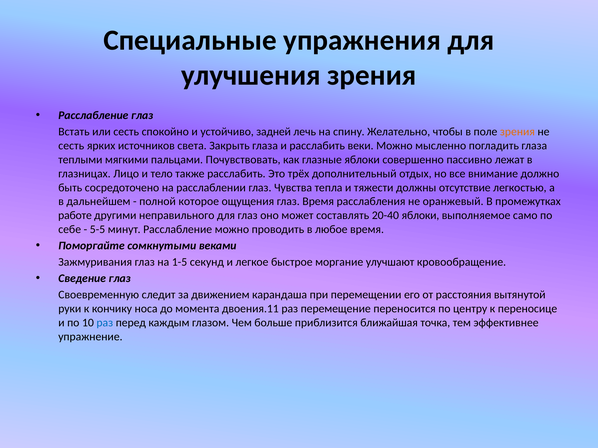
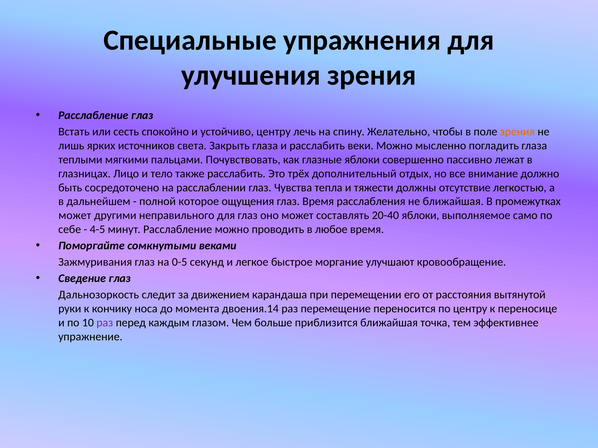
устойчиво задней: задней -> центру (274, 132)
сесть: сесть -> лишь (71, 146)
не оранжевый: оранжевый -> ближайшая (453, 202)
работе: работе -> может (75, 216)
5-5: 5-5 -> 4-5 (97, 230)
1-5: 1-5 -> 0-5 (180, 262)
Своевременную: Своевременную -> Дальнозоркость (99, 295)
двоения.11: двоения.11 -> двоения.14 (250, 309)
раз colour: blue -> purple (105, 323)
